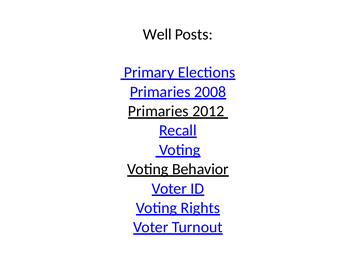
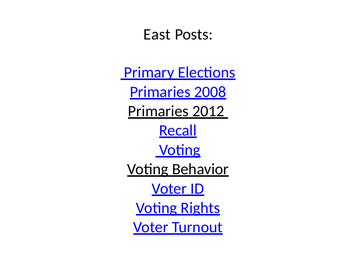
Well: Well -> East (157, 35)
